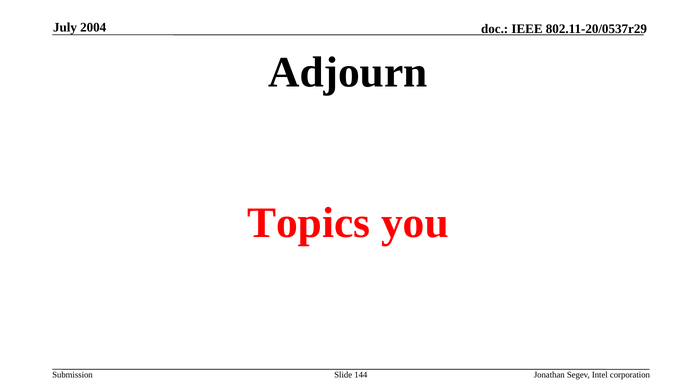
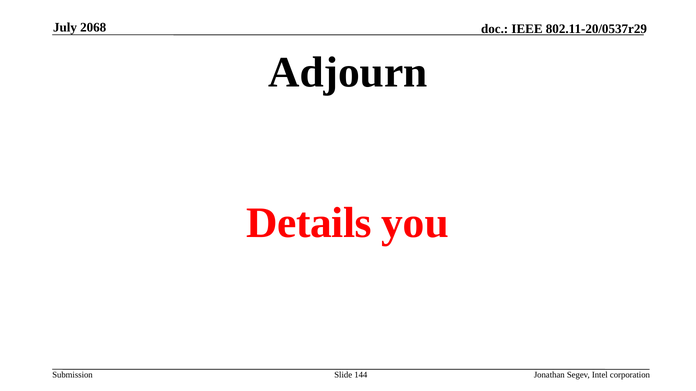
2004: 2004 -> 2068 (93, 28)
Topics: Topics -> Details (309, 223)
